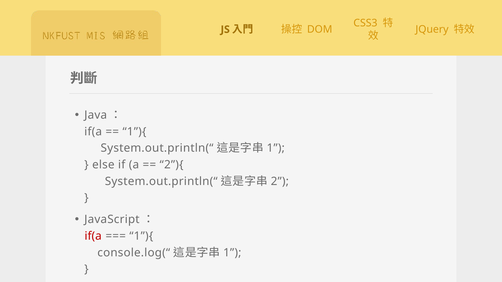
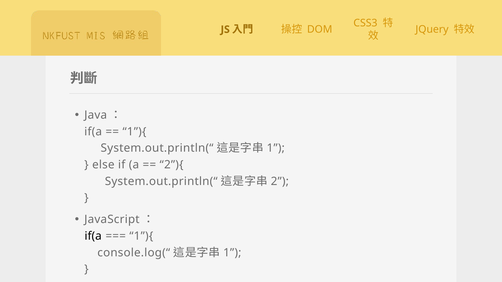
if(a colour: red -> black (93, 236)
